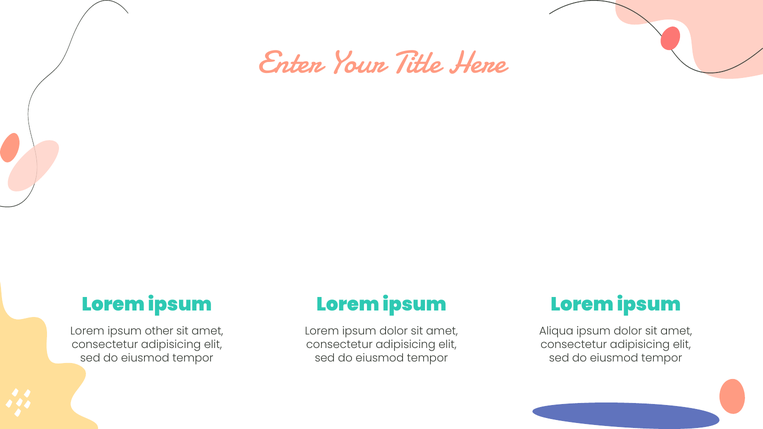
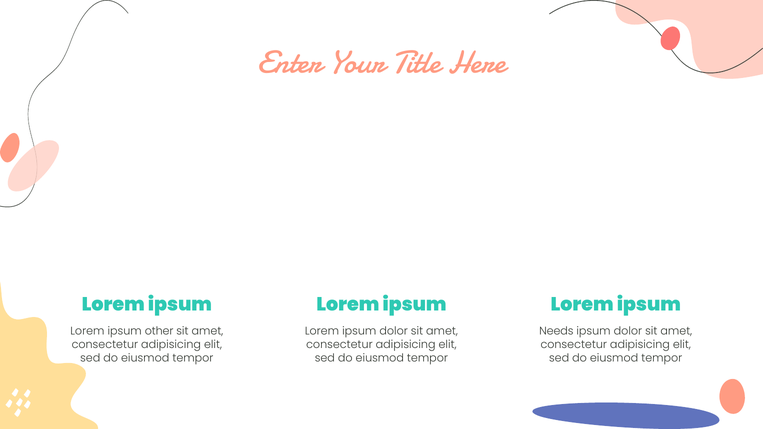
Aliqua: Aliqua -> Needs (556, 331)
